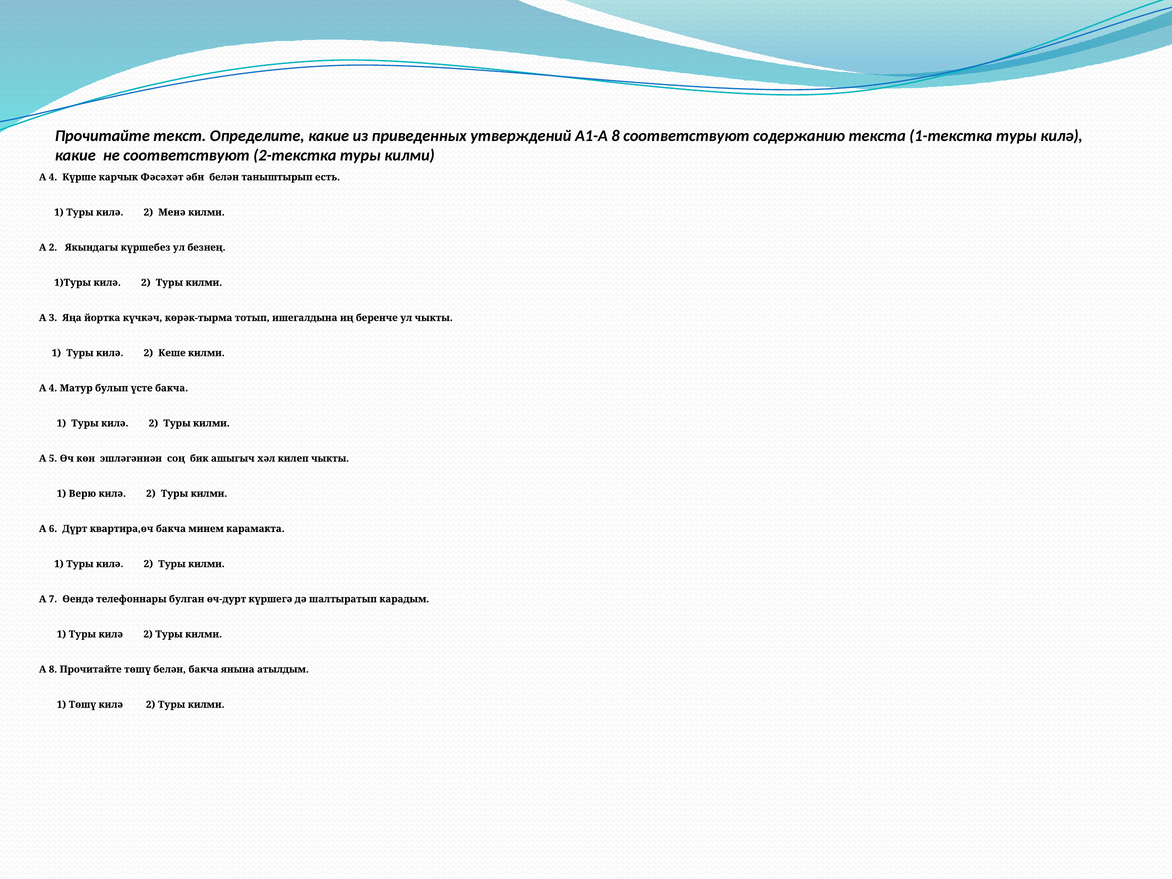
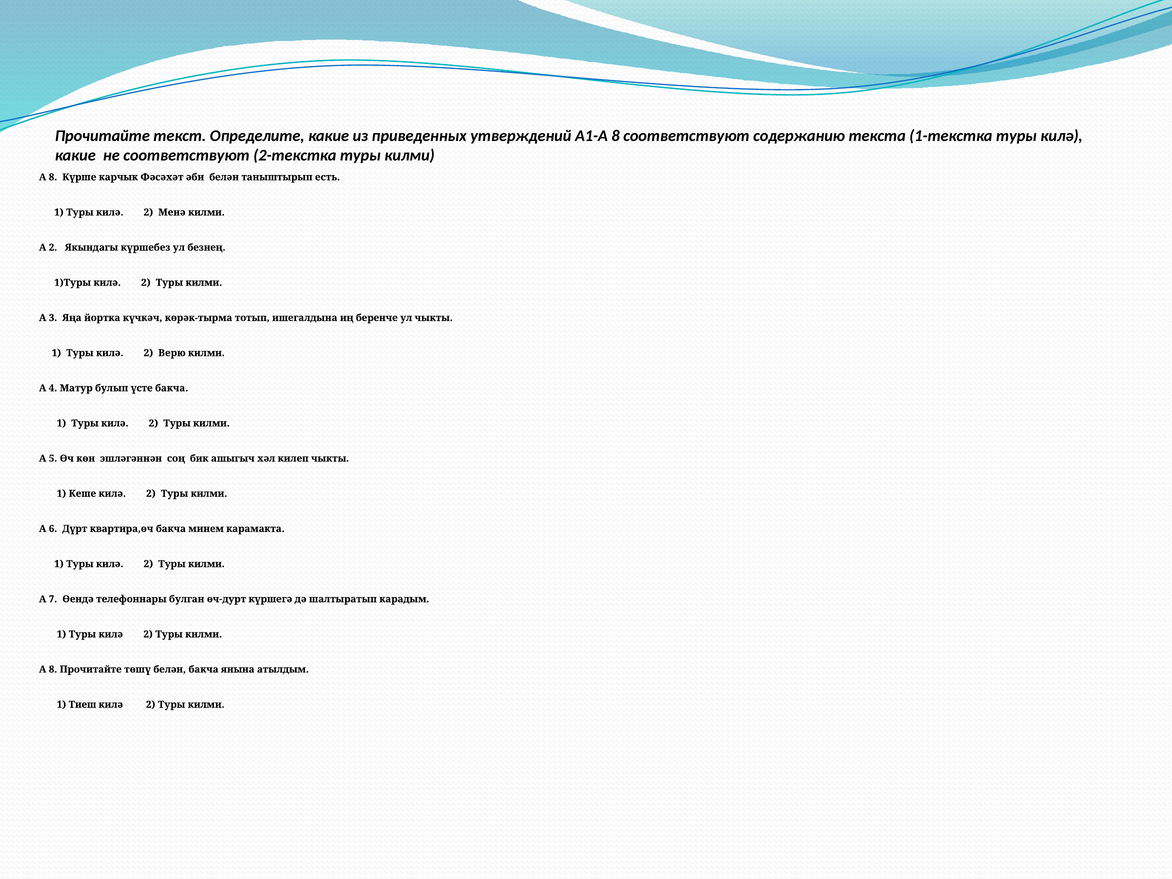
4: 4 -> 8 (53, 177)
Кеше: Кеше -> Верю (172, 353)
Верю: Верю -> Кеше (82, 494)
1 Төшү: Төшү -> Тиеш (82, 705)
